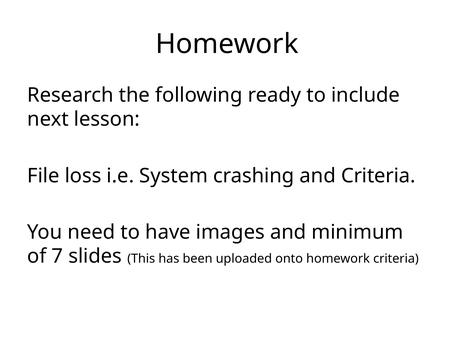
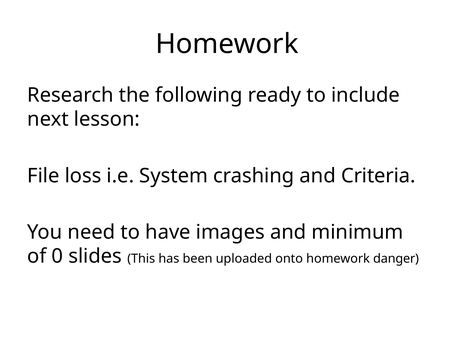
7: 7 -> 0 (57, 257)
homework criteria: criteria -> danger (396, 259)
